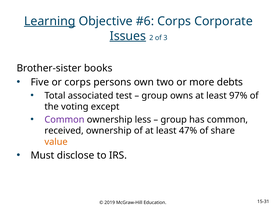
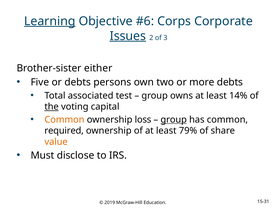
books: books -> either (98, 68)
or corps: corps -> debts (78, 82)
97%: 97% -> 14% (238, 95)
the underline: none -> present (52, 107)
except: except -> capital (105, 107)
Common colour: purple -> orange (64, 119)
less: less -> loss (143, 119)
group underline: none -> present (174, 119)
received: received -> required (64, 131)
47%: 47% -> 79% (188, 131)
